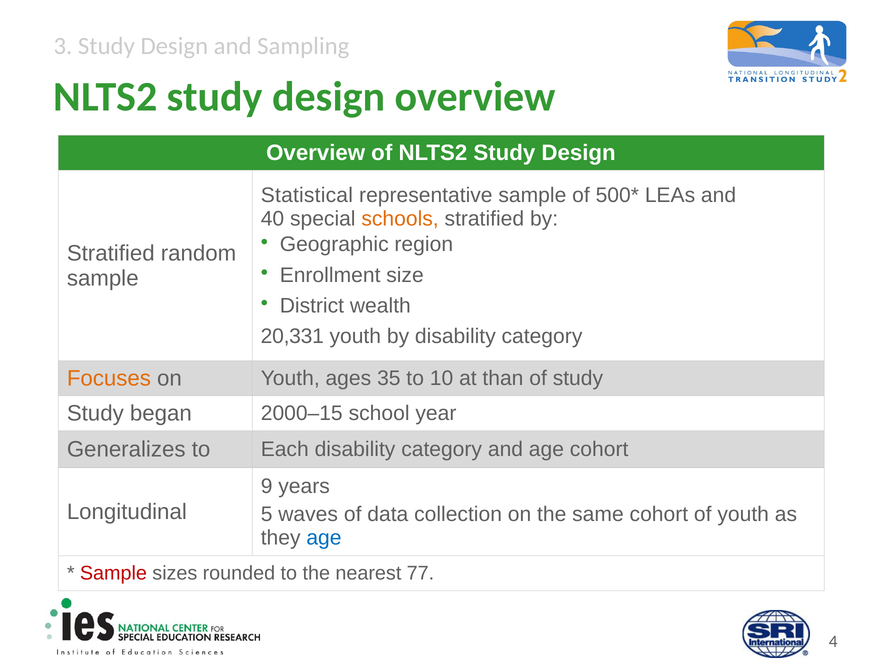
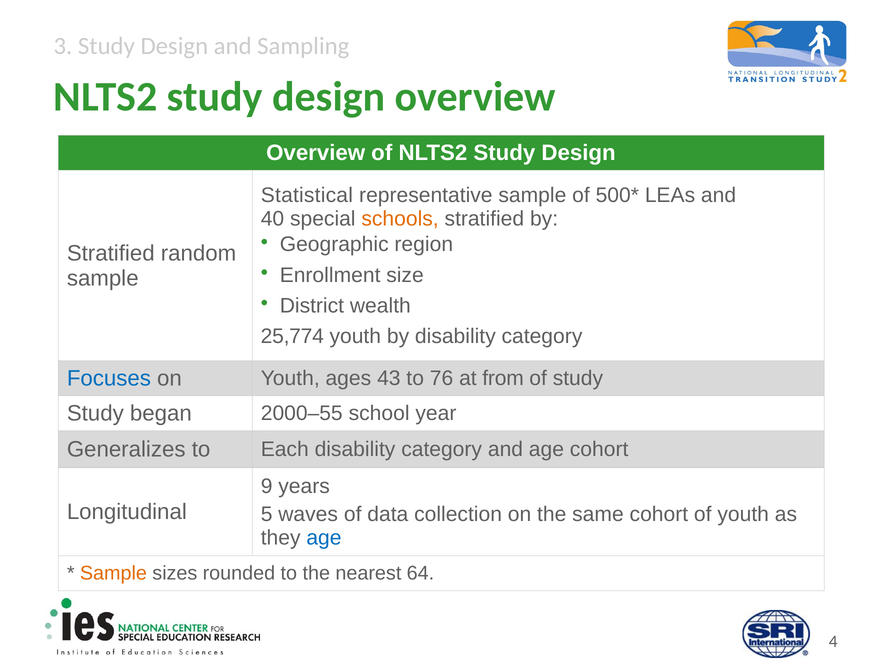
20,331: 20,331 -> 25,774 (292, 336)
Focuses colour: orange -> blue (109, 378)
35: 35 -> 43 (389, 378)
10: 10 -> 76 (442, 378)
than: than -> from (503, 378)
2000–15: 2000–15 -> 2000–55 (302, 413)
Sample colour: red -> orange (113, 573)
77: 77 -> 64 (420, 573)
